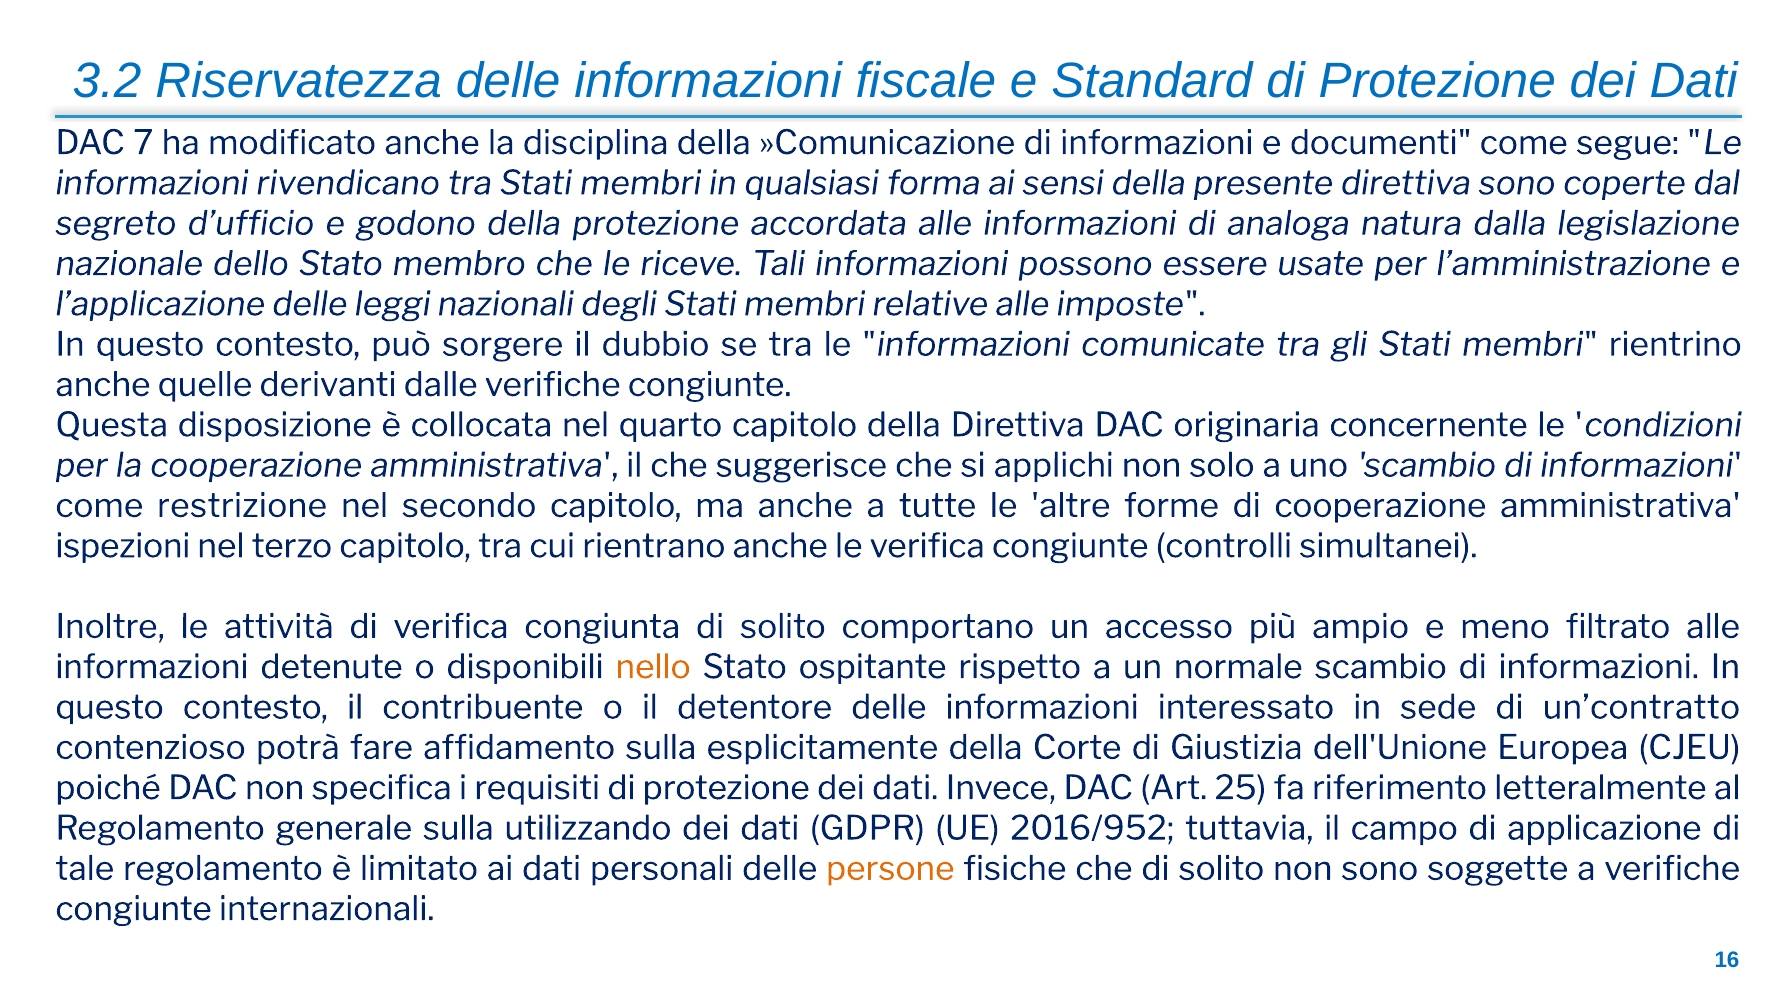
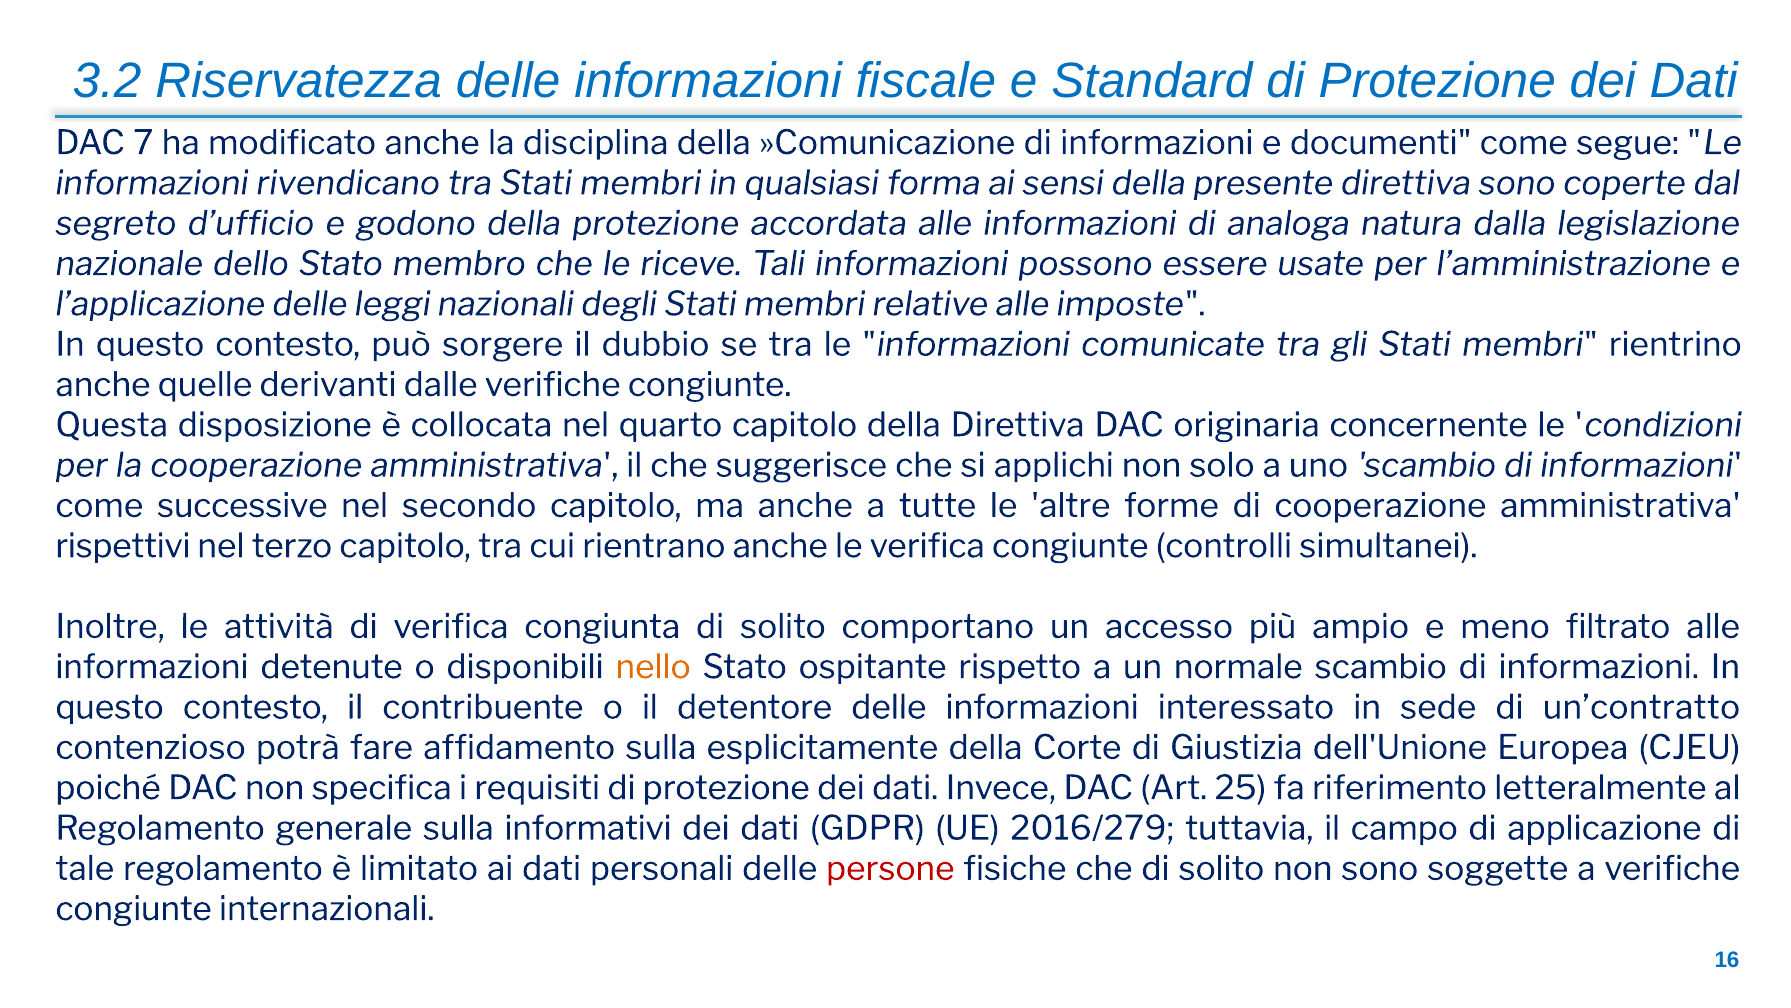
restrizione: restrizione -> successive (242, 506)
ispezioni: ispezioni -> rispettivi (123, 546)
utilizzando: utilizzando -> informativi (588, 828)
2016/952: 2016/952 -> 2016/279 (1092, 828)
persone colour: orange -> red (890, 868)
